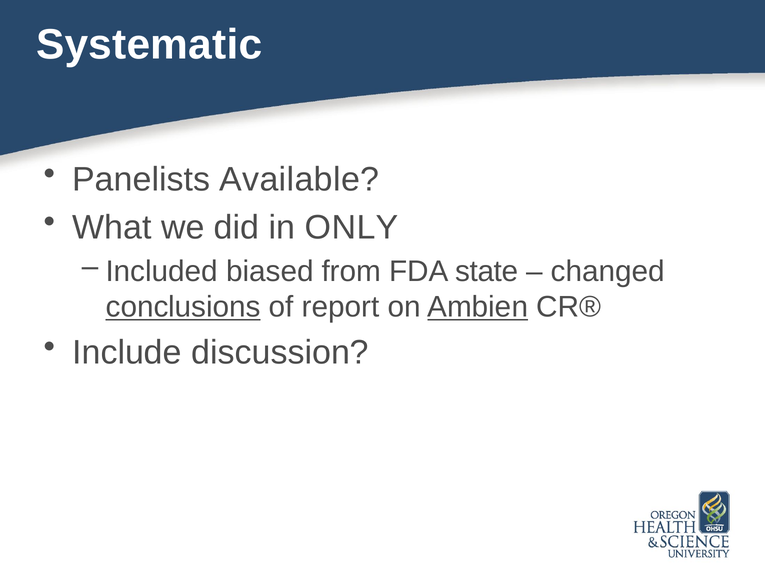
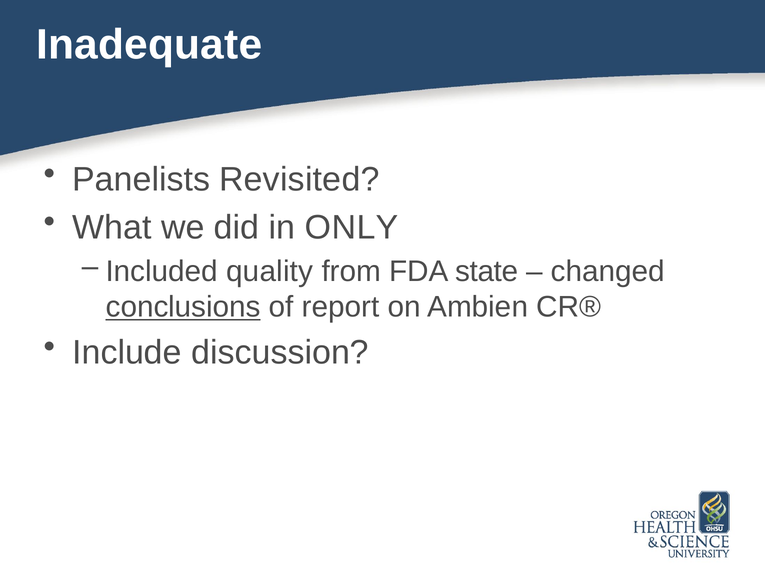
Systematic: Systematic -> Inadequate (149, 45)
Available: Available -> Revisited (299, 180)
biased: biased -> quality (270, 271)
Ambien underline: present -> none (478, 307)
